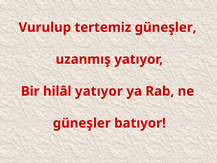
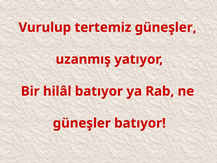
hilâl yatıyor: yatıyor -> batıyor (99, 91)
